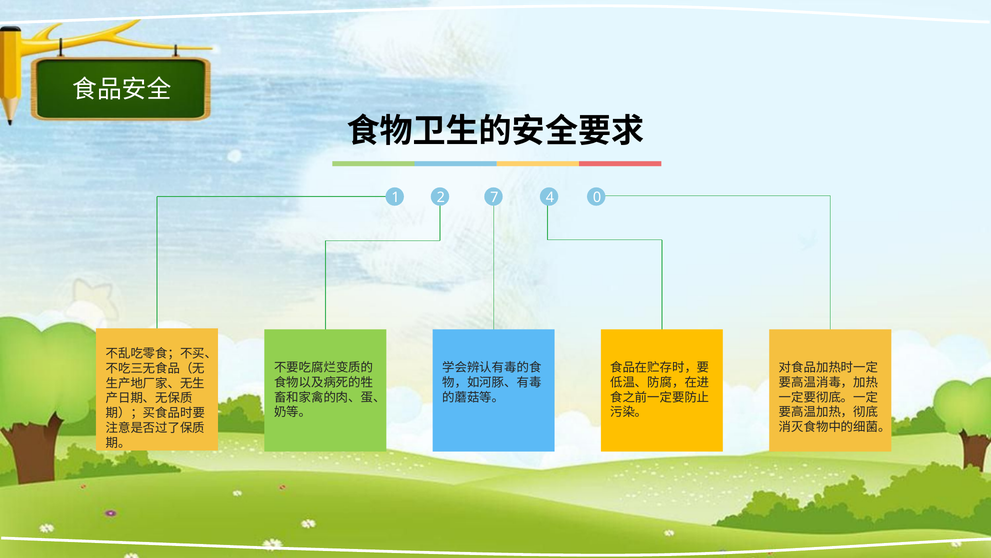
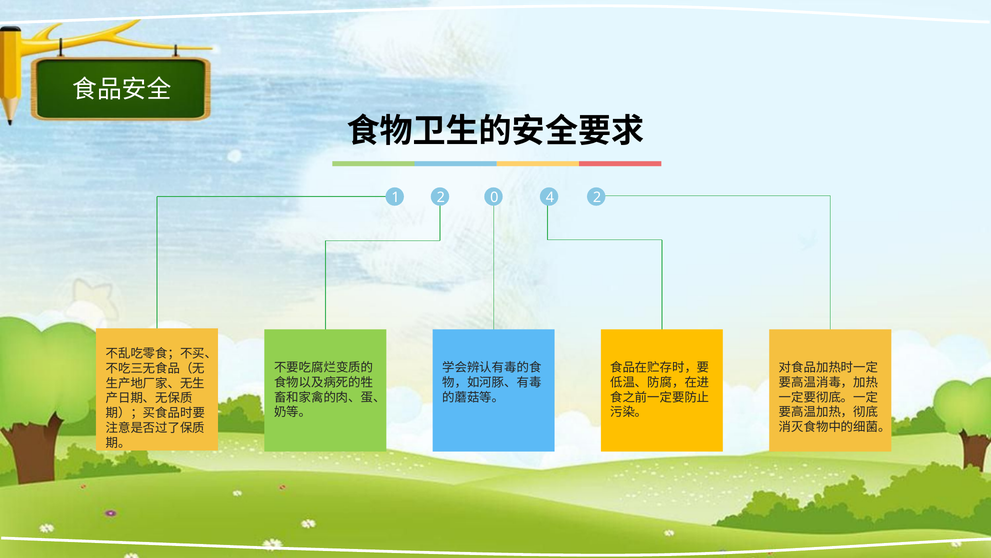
7: 7 -> 0 (494, 197)
4 0: 0 -> 2 (597, 197)
